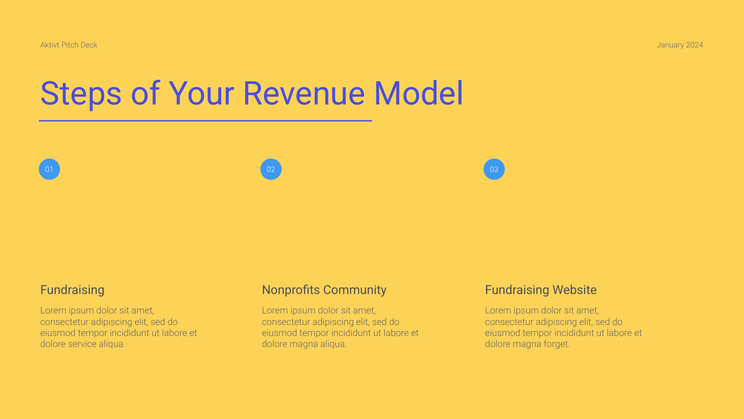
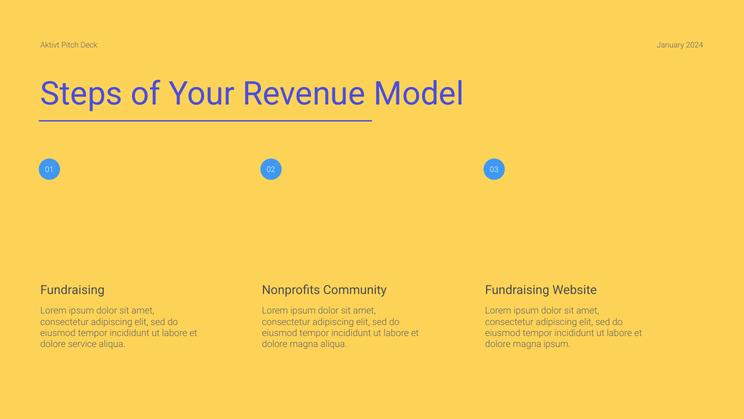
magna forget: forget -> ipsum (557, 344)
